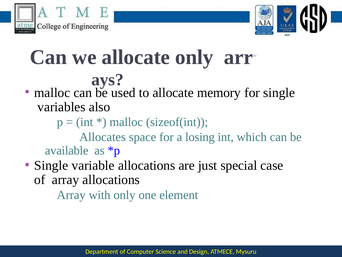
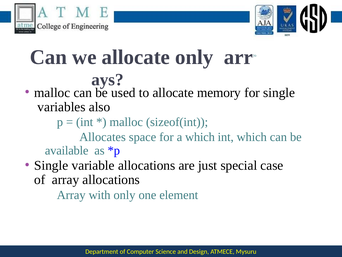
a losing: losing -> which (200, 137)
